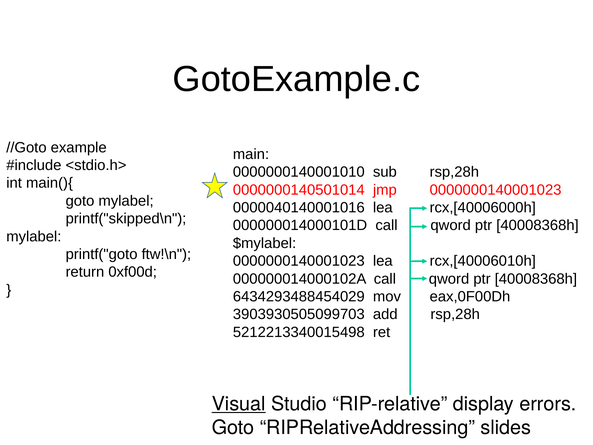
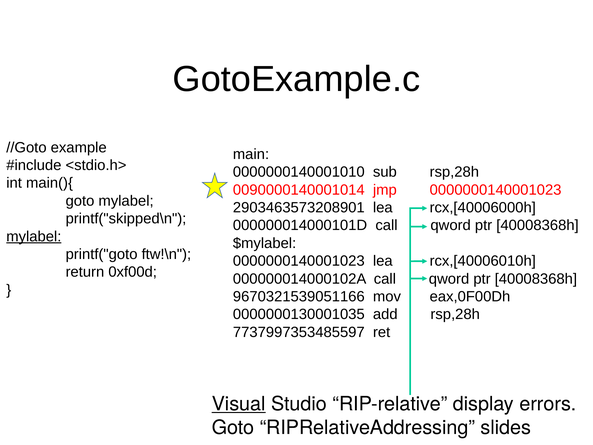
0000000140501014: 0000000140501014 -> 0090000140001014 (299, 190)
0000040140001016: 0000040140001016 -> 2903463573208901 (299, 208)
mylabel underline: none -> present (34, 236)
6434293488454029: 6434293488454029 -> 9670321539051166 (299, 296)
3903930505099703: 3903930505099703 -> 0000000130001035 (299, 314)
5212213340015498: 5212213340015498 -> 7737997353485597 (299, 332)
